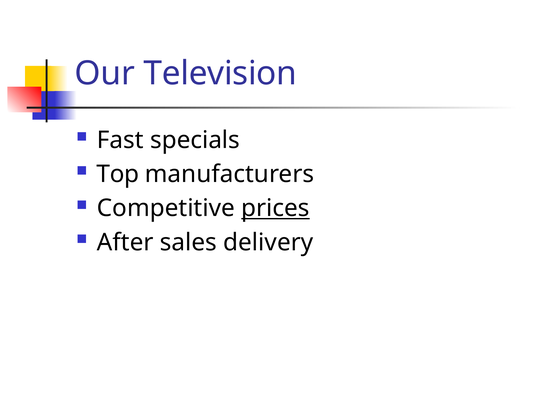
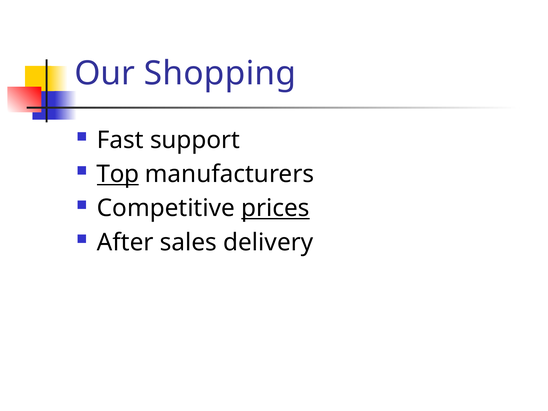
Television: Television -> Shopping (220, 74)
specials: specials -> support (195, 140)
Top underline: none -> present (118, 174)
